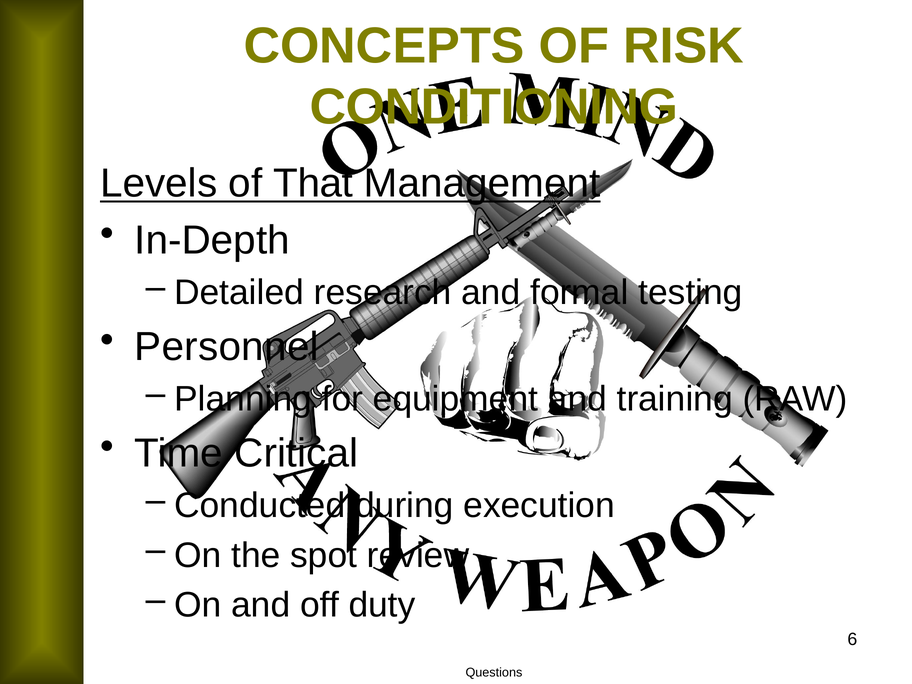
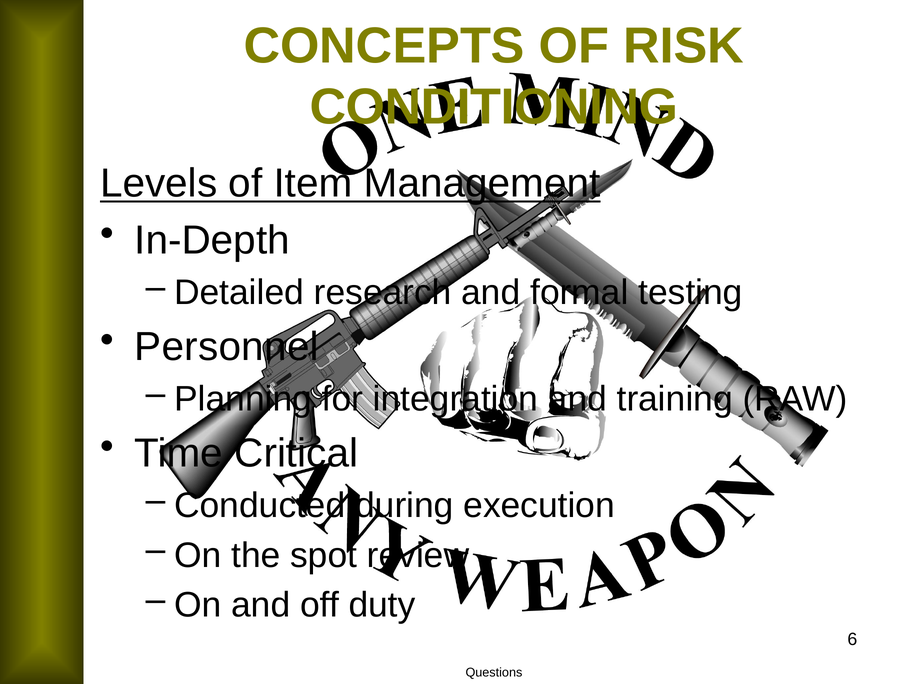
That: That -> Item (313, 184)
equipment: equipment -> integration (455, 399)
